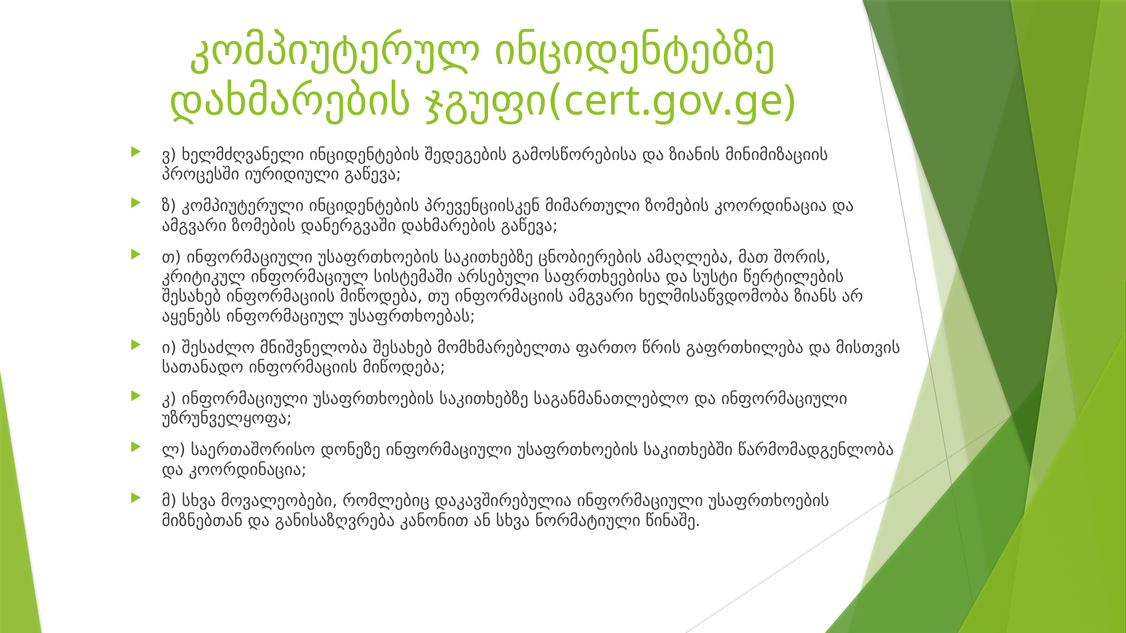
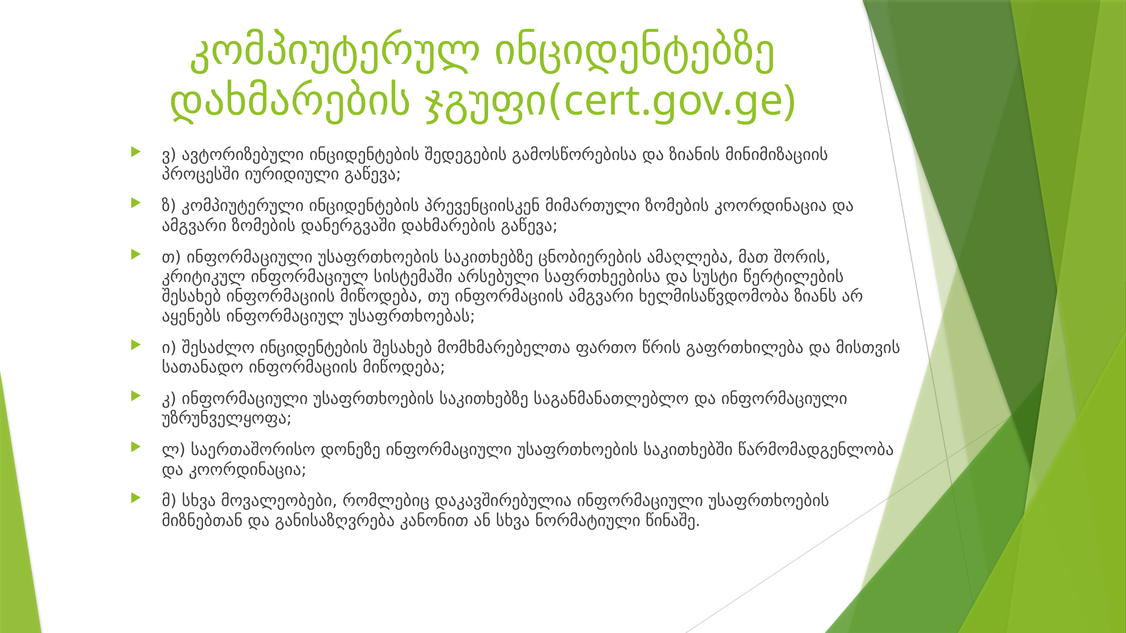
ხელმძღვანელი: ხელმძღვანელი -> ავტორიზებული (243, 155)
შესაძლო მნიშვნელობა: მნიშვნელობა -> ინციდენტების (314, 348)
